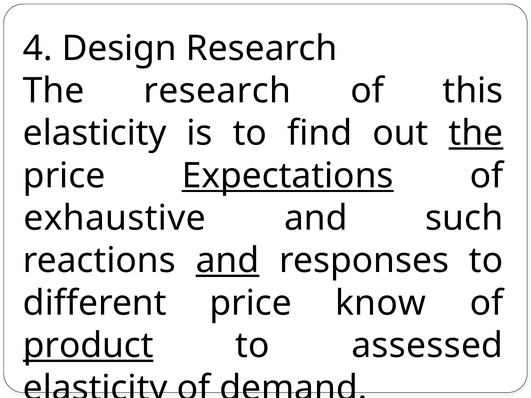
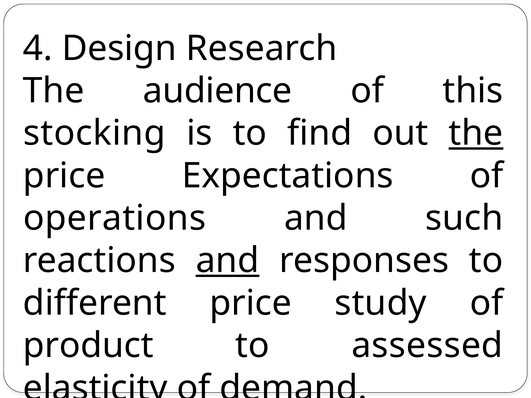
The research: research -> audience (218, 91)
elasticity: elasticity -> stocking (94, 133)
Expectations underline: present -> none (288, 176)
exhaustive: exhaustive -> operations (115, 218)
know: know -> study (381, 303)
product underline: present -> none (88, 346)
